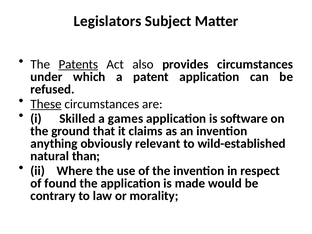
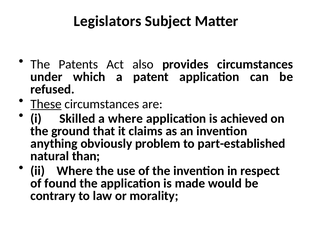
Patents underline: present -> none (78, 64)
a games: games -> where (126, 119)
software: software -> achieved (244, 119)
relevant: relevant -> problem (158, 144)
wild-established: wild-established -> part-established (242, 144)
